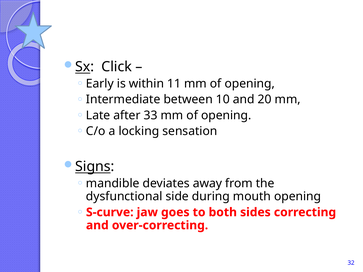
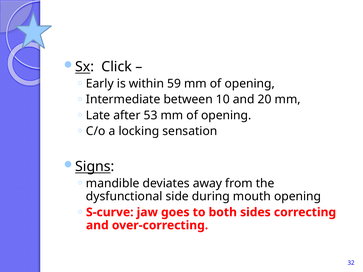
11: 11 -> 59 (174, 84)
33: 33 -> 53 (151, 115)
